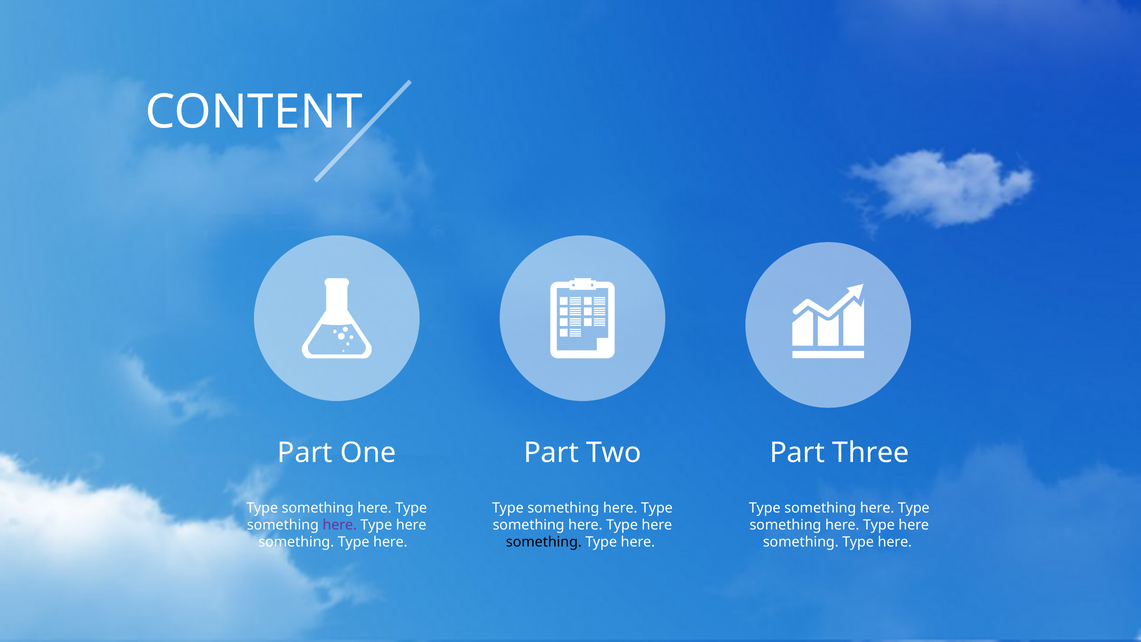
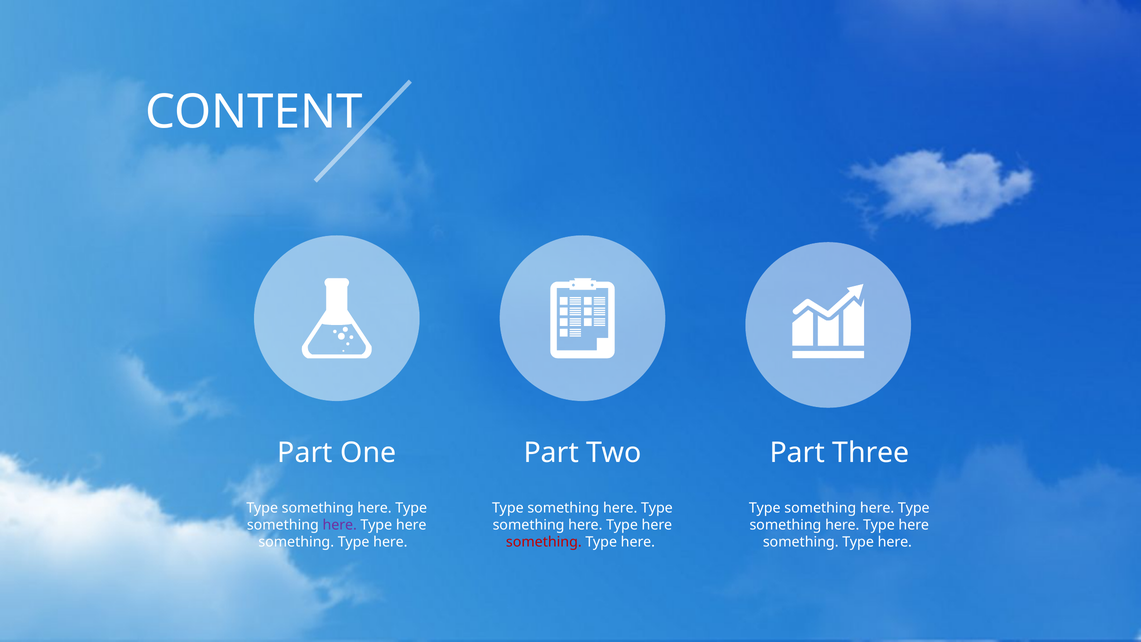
something colour: black -> red (544, 542)
